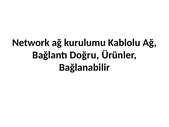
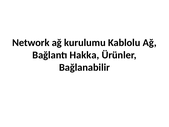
Doğru: Doğru -> Hakka (84, 55)
